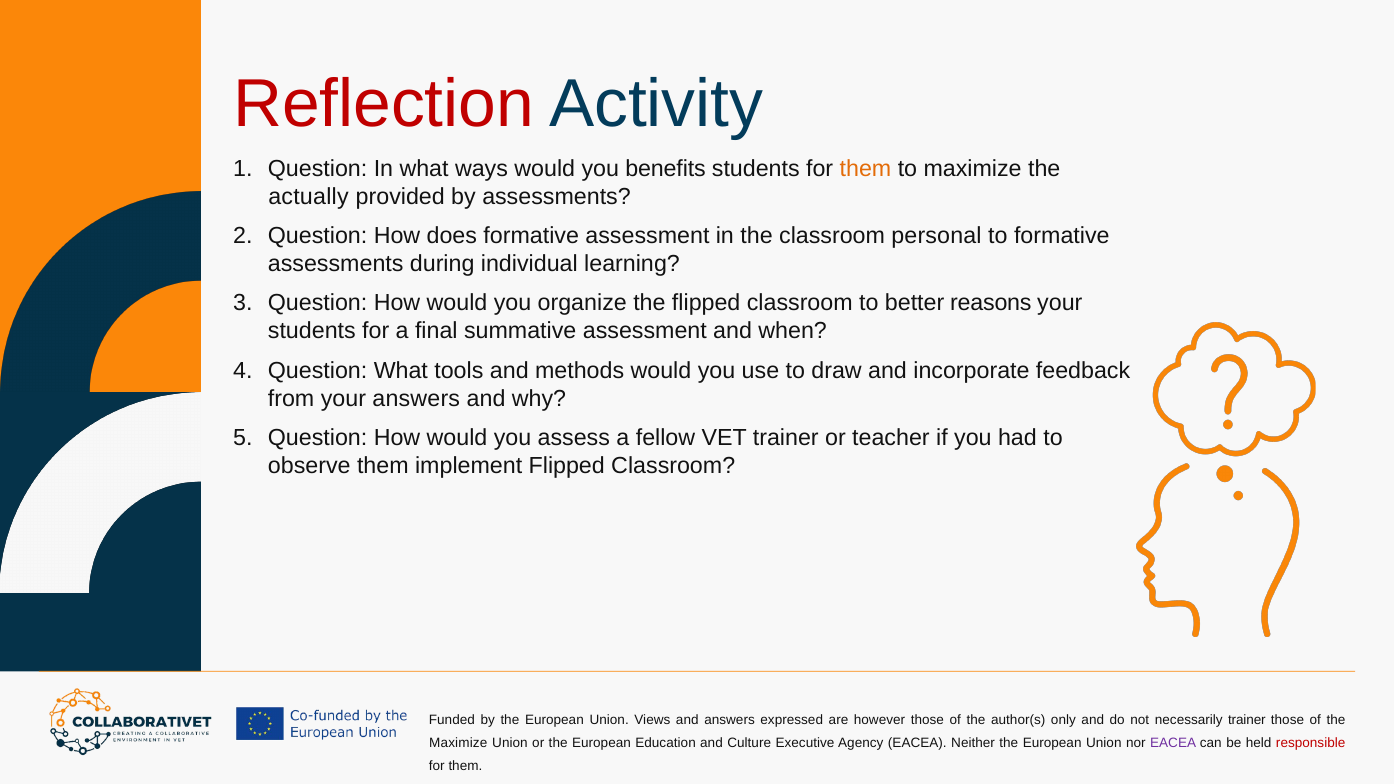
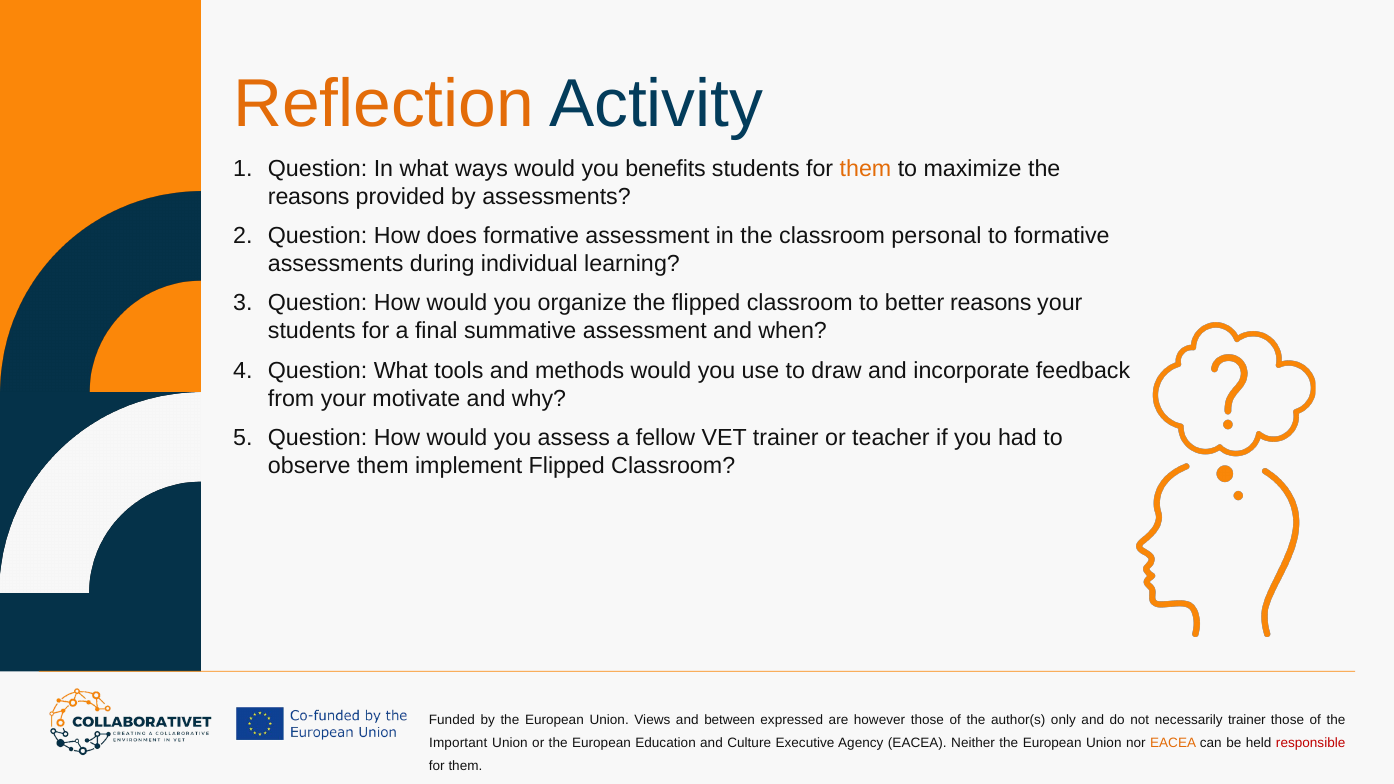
Reflection colour: red -> orange (384, 104)
actually: actually -> reasons (309, 196)
your answers: answers -> motivate (416, 398)
and answers: answers -> between (730, 720)
Maximize: Maximize -> Important (458, 743)
EACEA colour: purple -> orange (1173, 743)
